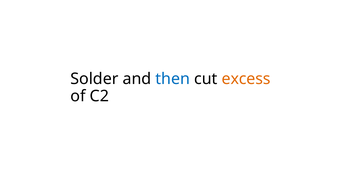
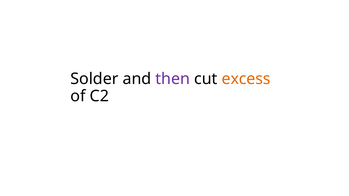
then colour: blue -> purple (173, 79)
